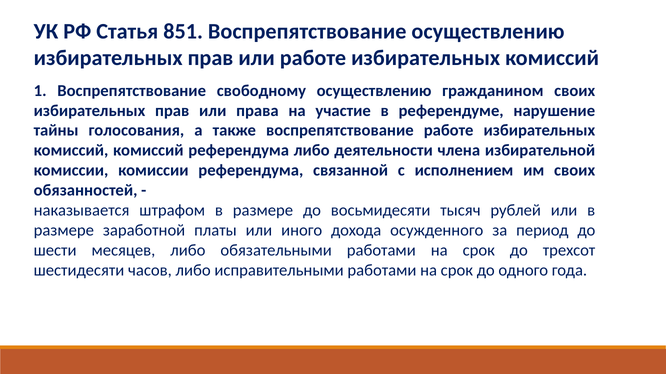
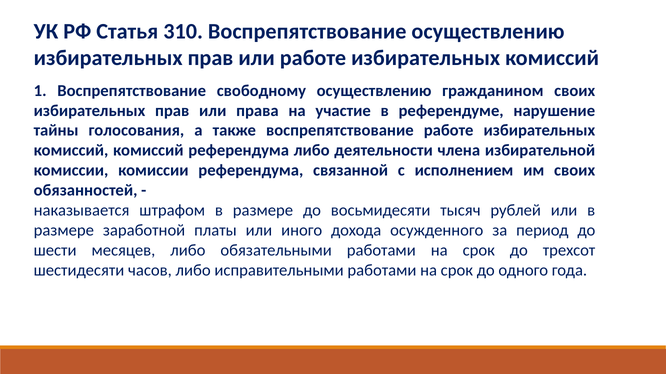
851: 851 -> 310 (183, 32)
